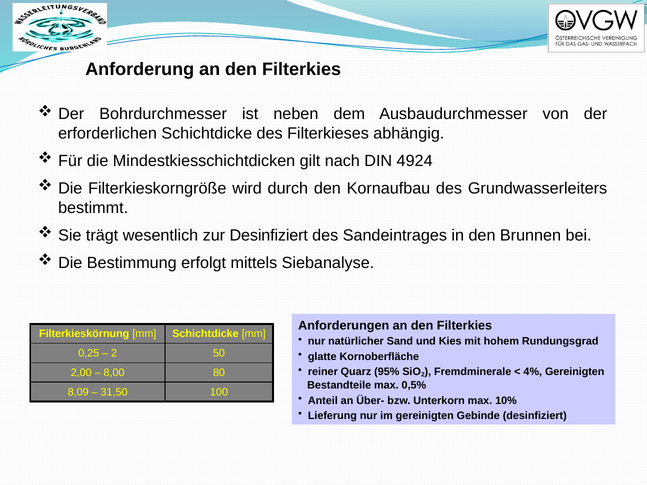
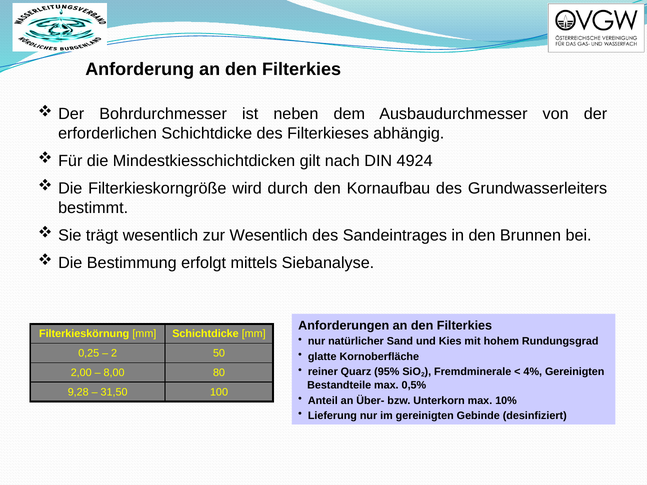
zur Desinfiziert: Desinfiziert -> Wesentlich (269, 235)
8,09: 8,09 -> 9,28 (78, 392)
